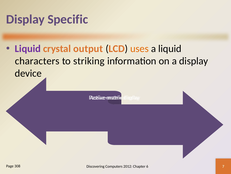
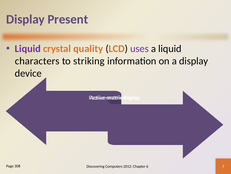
Specific: Specific -> Present (68, 19)
output: output -> quality (88, 48)
uses colour: orange -> purple (139, 48)
